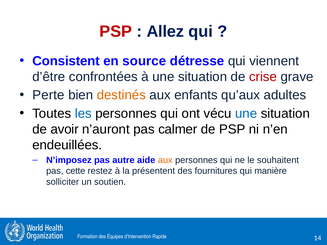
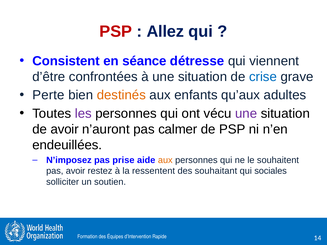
source: source -> séance (144, 61)
crise colour: red -> blue (263, 77)
les colour: blue -> purple (83, 114)
une colour: blue -> purple (246, 114)
autre: autre -> prise (123, 160)
pas cette: cette -> avoir (76, 171)
présentent: présentent -> ressentent (154, 171)
fournitures: fournitures -> souhaitant (216, 171)
manière: manière -> sociales (271, 171)
